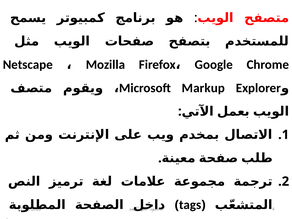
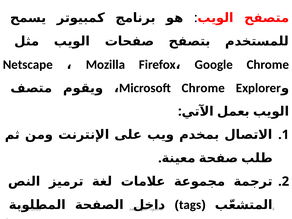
Markup: Markup -> Chrome (203, 88)
